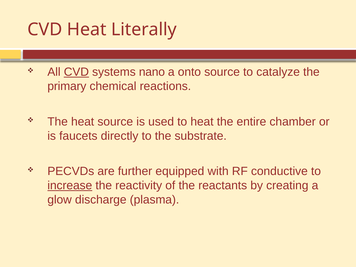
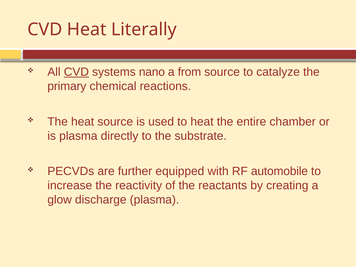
onto: onto -> from (189, 72)
is faucets: faucets -> plasma (78, 136)
conductive: conductive -> automobile (279, 171)
increase underline: present -> none (70, 186)
